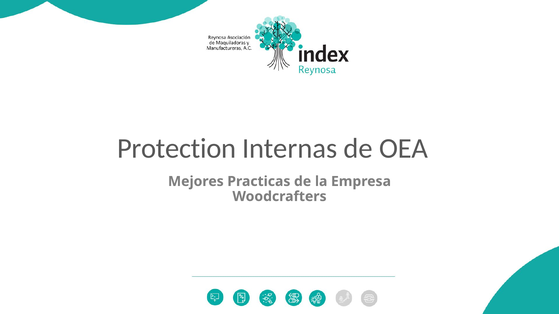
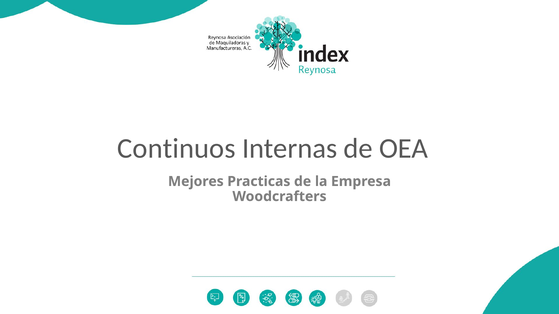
Protection: Protection -> Continuos (176, 149)
